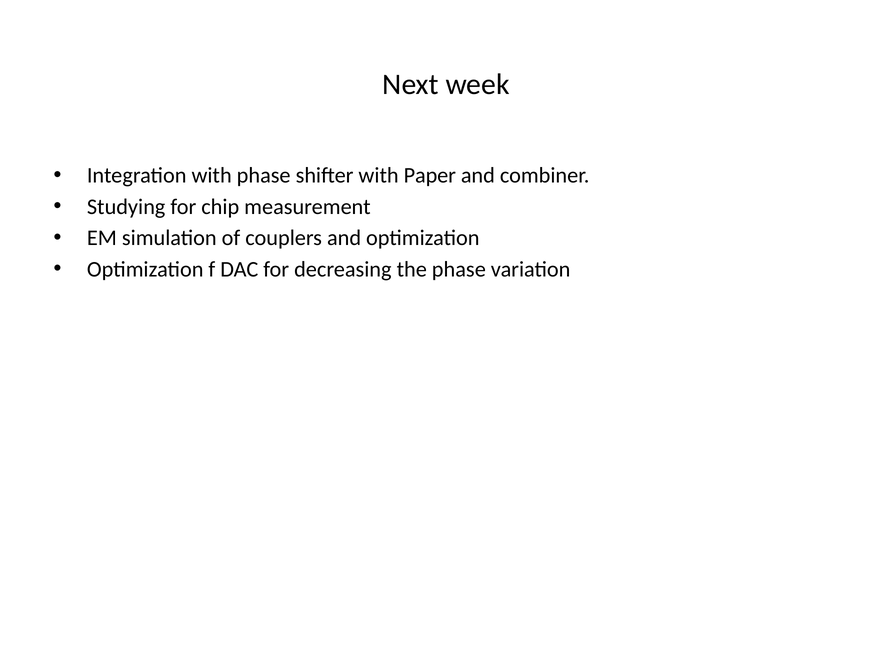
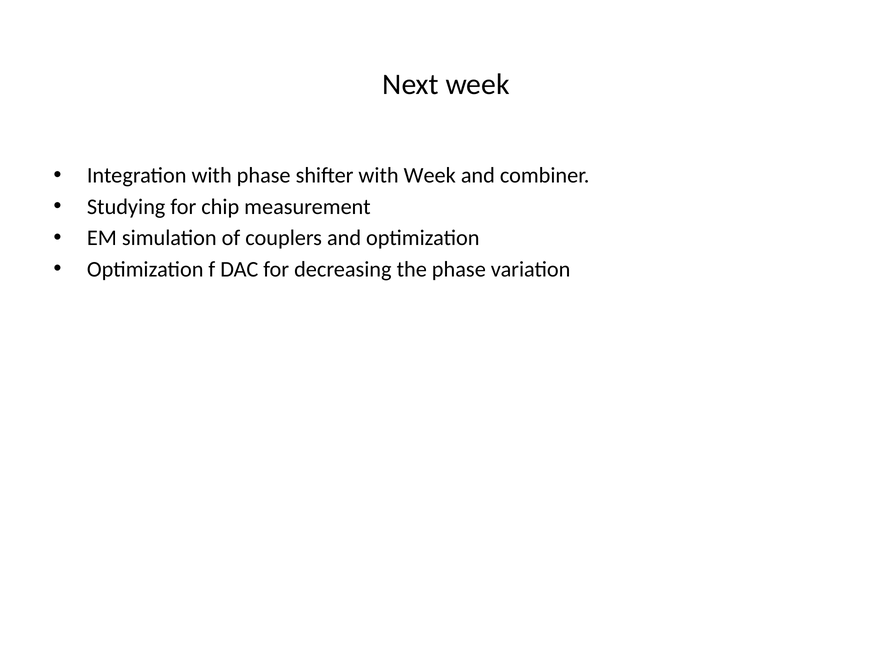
with Paper: Paper -> Week (430, 176)
